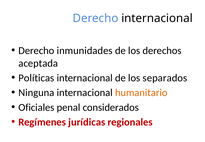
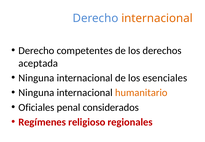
internacional colour: black -> orange (157, 18)
inmunidades: inmunidades -> competentes (85, 51)
Políticas: Políticas -> Ninguna (36, 78)
separados: separados -> esenciales (165, 78)
jurídicas: jurídicas -> religioso (87, 122)
